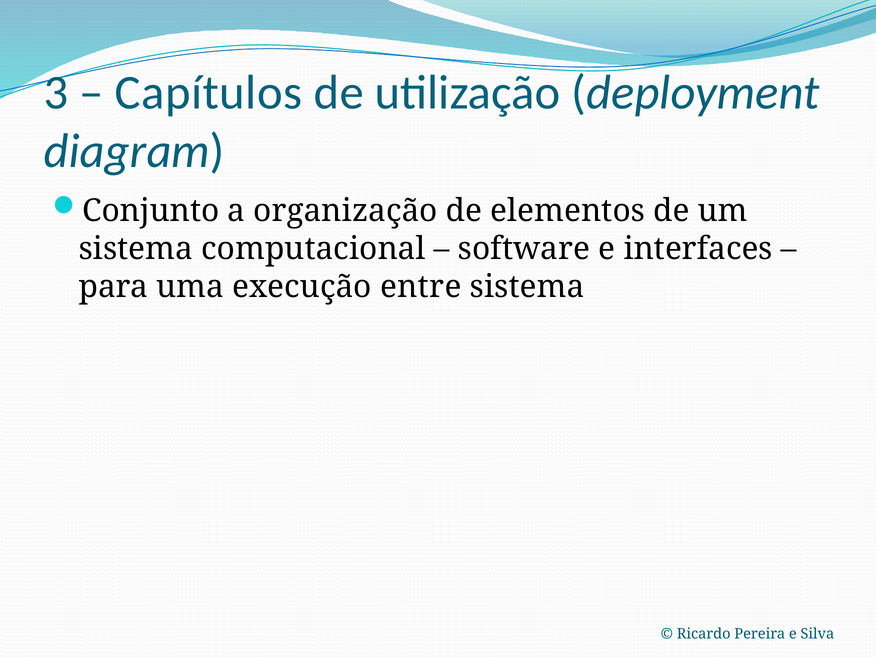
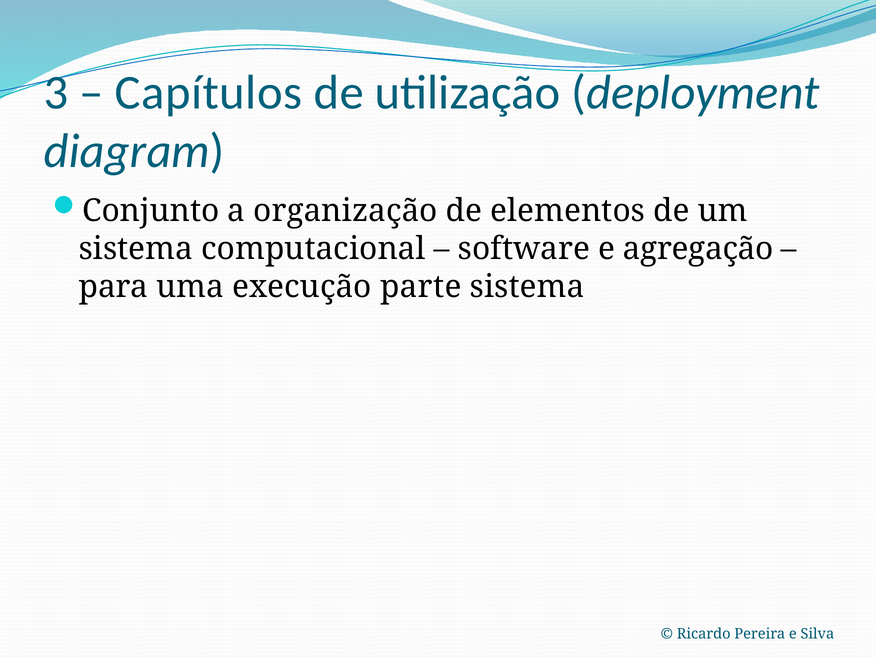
interfaces: interfaces -> agregação (698, 249)
entre: entre -> parte (421, 287)
